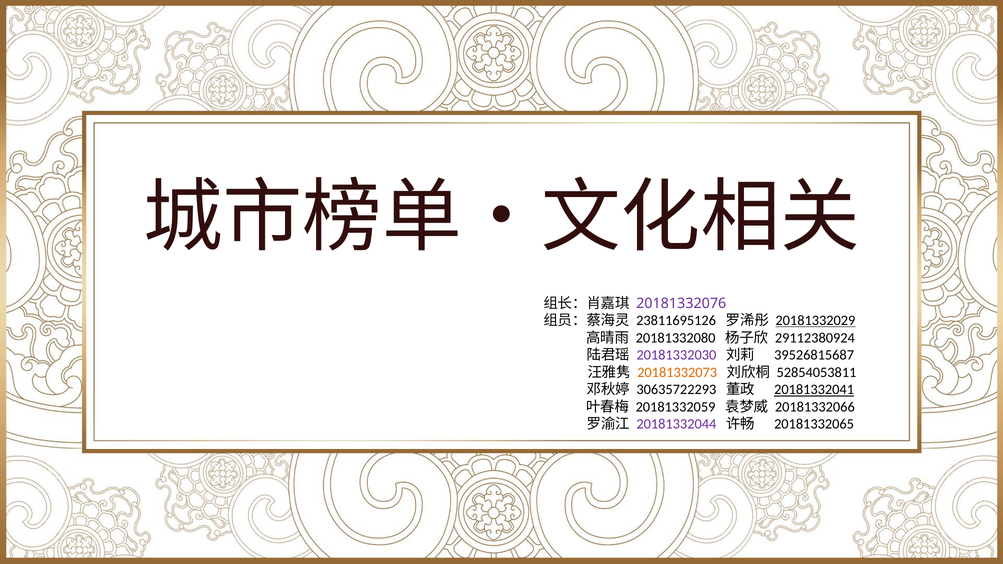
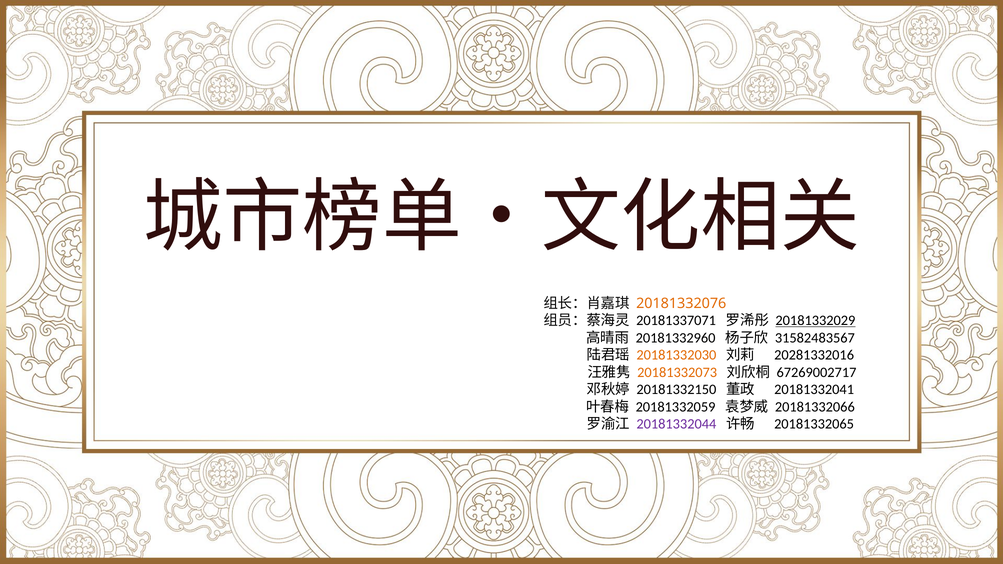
20181332076 colour: purple -> orange (681, 303)
23811695126: 23811695126 -> 20181337071 (676, 321)
20181332080: 20181332080 -> 20181332960 (676, 338)
29112380924: 29112380924 -> 31582483567 (815, 338)
20181332030 colour: purple -> orange (676, 355)
39526815687: 39526815687 -> 20281332016 (814, 355)
52854053811: 52854053811 -> 67269002717 (816, 373)
30635722293: 30635722293 -> 20181332150 (676, 390)
20181332041 underline: present -> none (814, 390)
